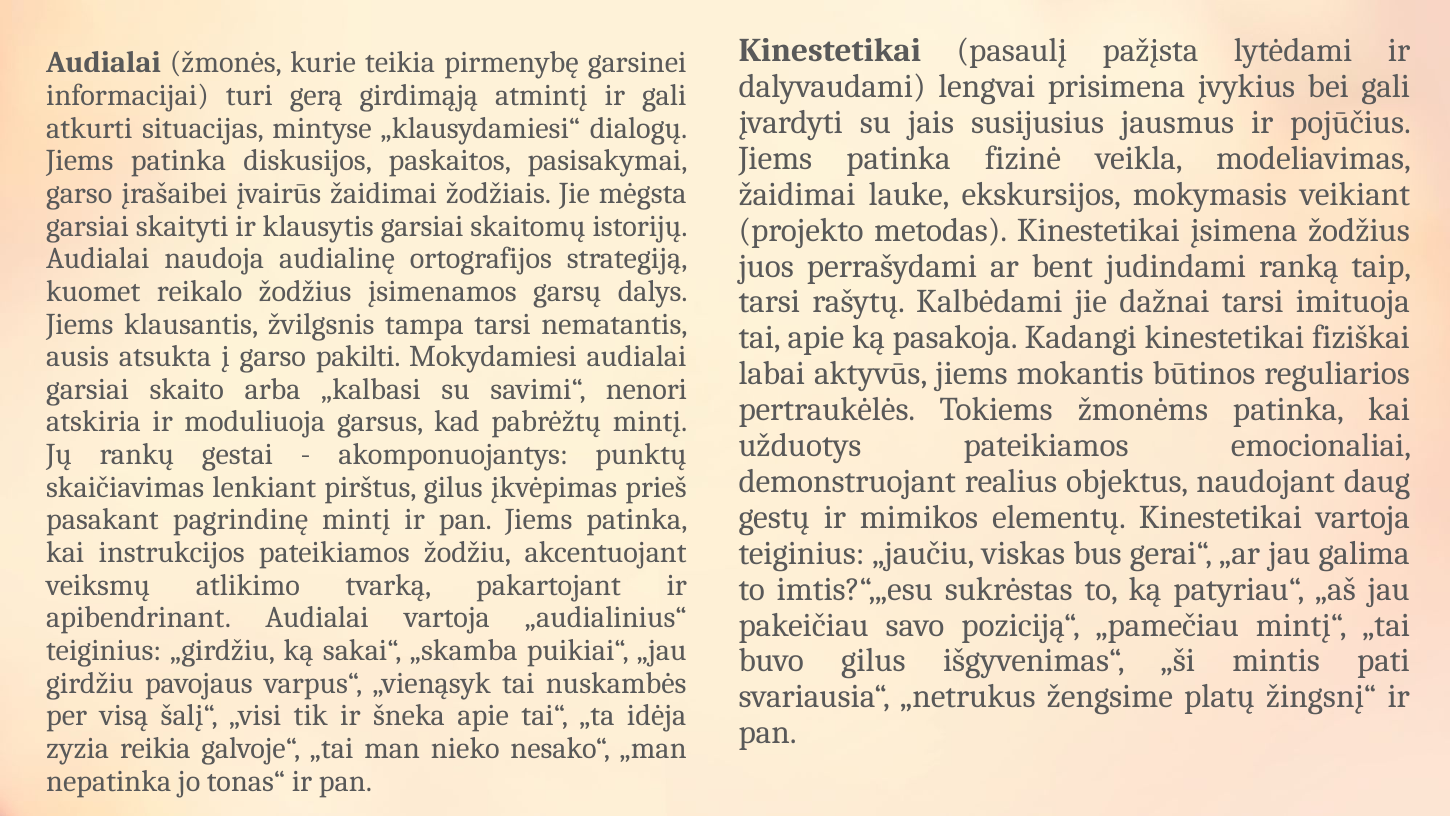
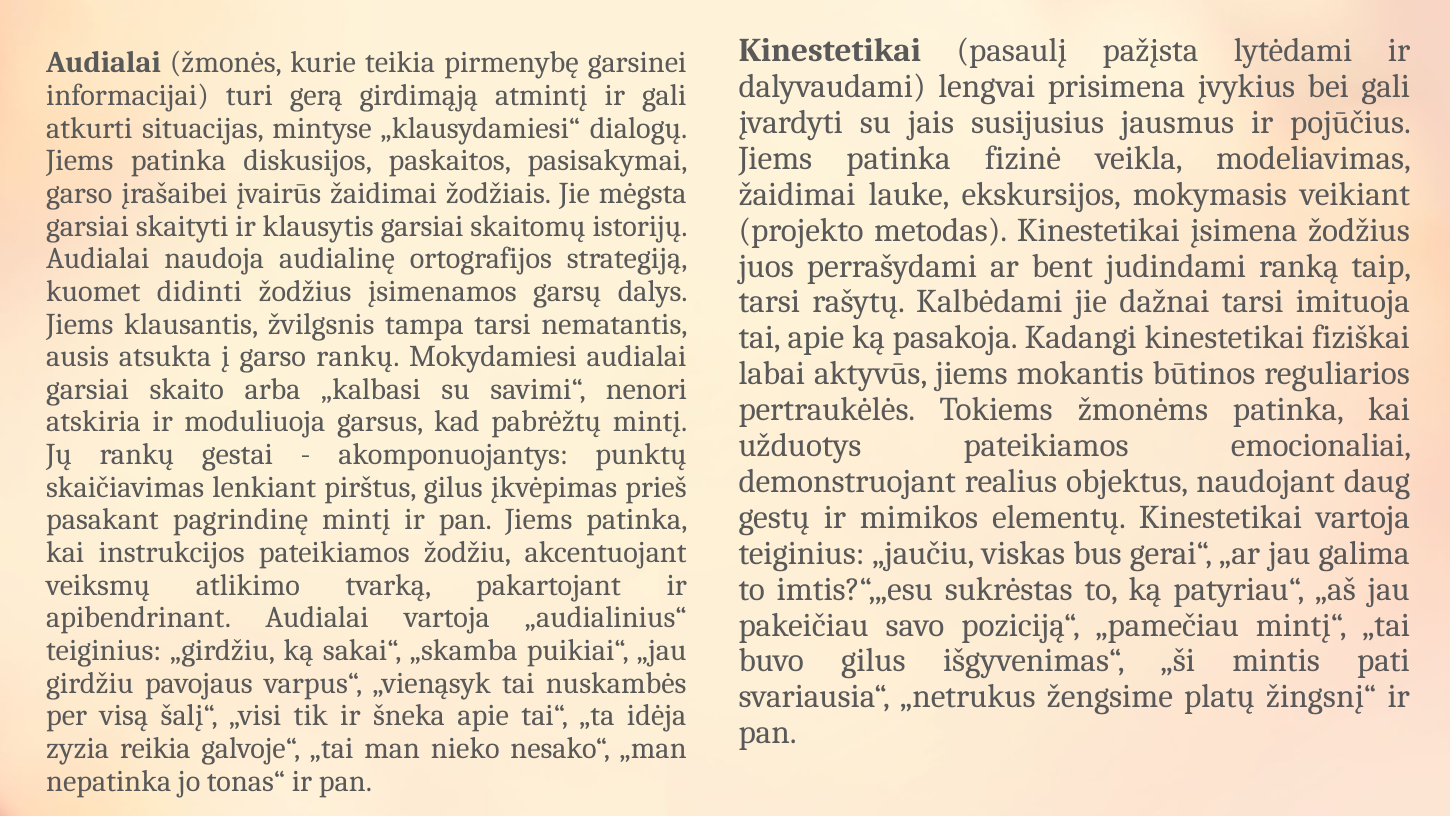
reikalo: reikalo -> didinti (199, 291)
garso pakilti: pakilti -> rankų (358, 357)
